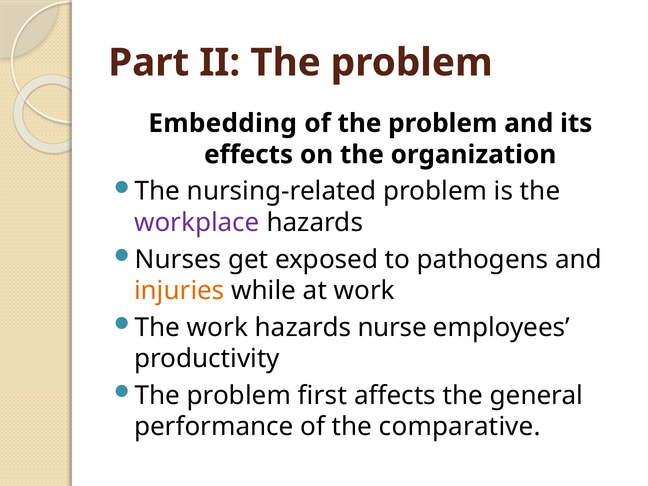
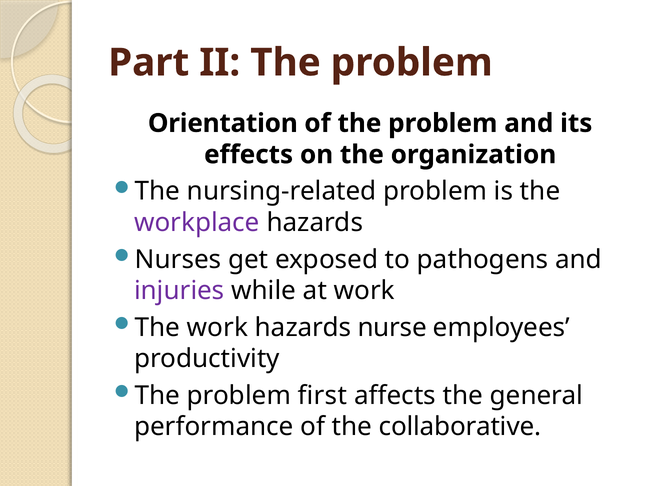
Embedding: Embedding -> Orientation (223, 123)
injuries colour: orange -> purple (179, 291)
comparative: comparative -> collaborative (460, 427)
